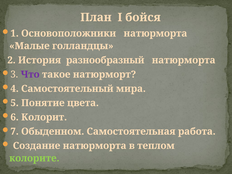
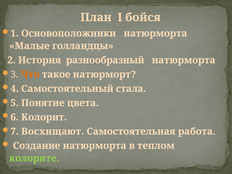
Что colour: purple -> orange (30, 74)
мира: мира -> стала (131, 89)
Обыденном: Обыденном -> Восхищают (53, 131)
